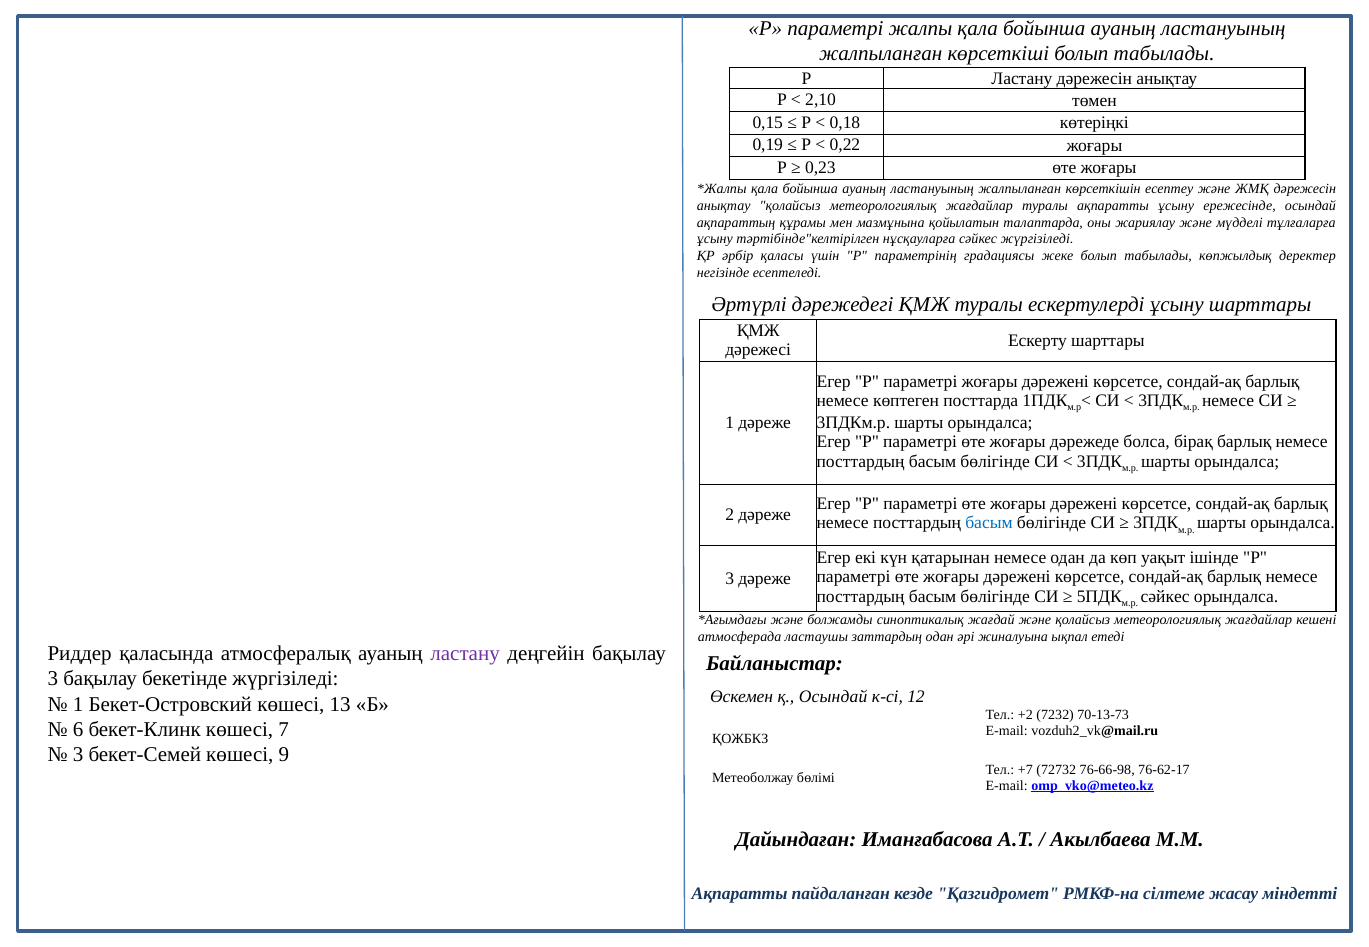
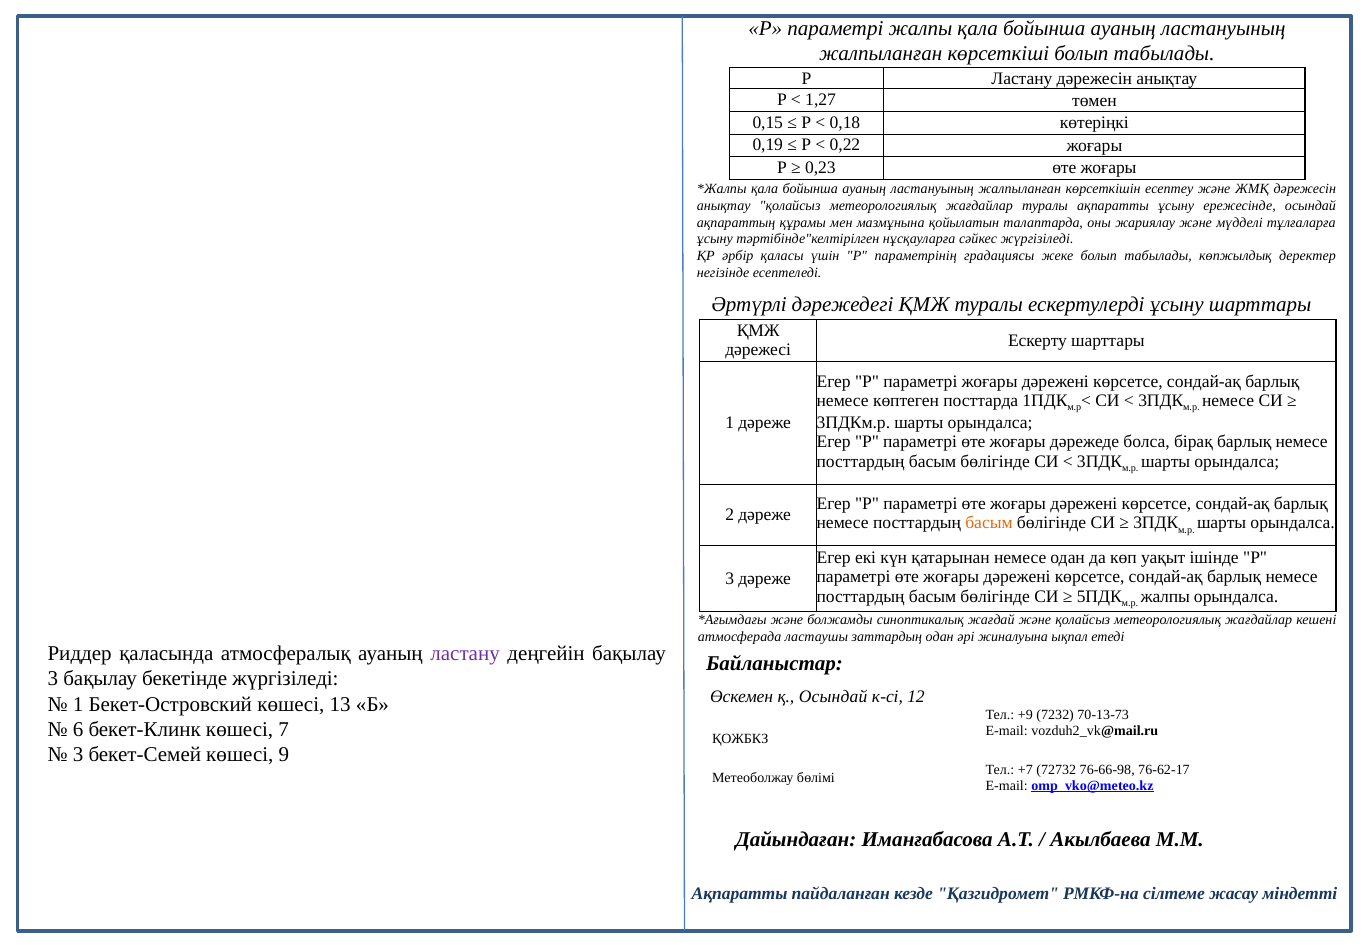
2,10: 2,10 -> 1,27 (821, 100)
басым colour: blue -> orange (989, 523)
сәйкес: сәйкес -> жалпы (1165, 597)
+2: +2 -> +9 (1025, 716)
